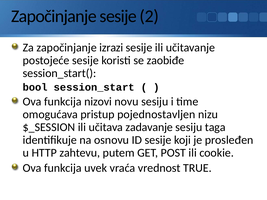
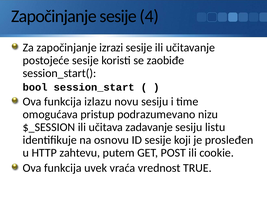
2: 2 -> 4 (149, 16)
nizovi: nizovi -> izlazu (98, 102)
pojednostavljen: pojednostavljen -> podrazumevano (156, 115)
taga: taga -> listu (215, 127)
